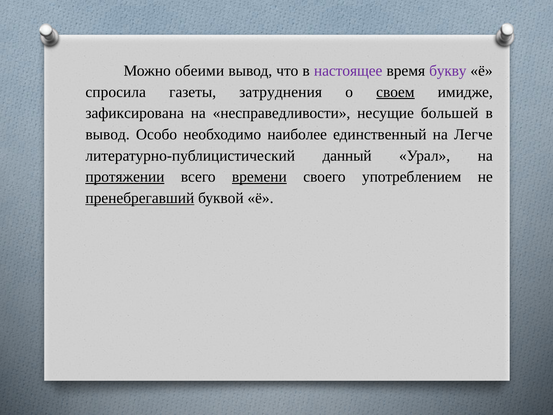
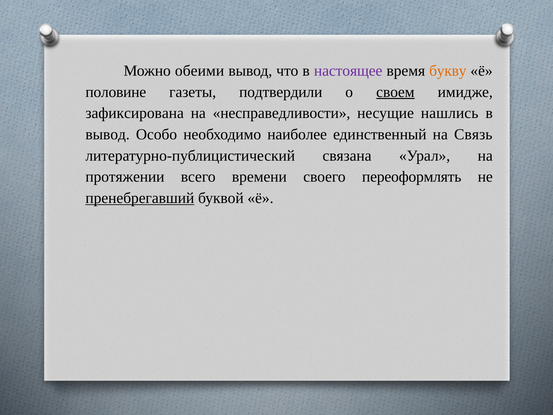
букву colour: purple -> orange (448, 71)
спросила: спросила -> половине (116, 92)
затруднения: затруднения -> подтвердили (281, 92)
большей: большей -> нашлись (450, 113)
Легче: Легче -> Связь (473, 134)
данный: данный -> связана (347, 156)
протяжении underline: present -> none (125, 177)
времени underline: present -> none (259, 177)
употреблением: употреблением -> переоформлять (412, 177)
